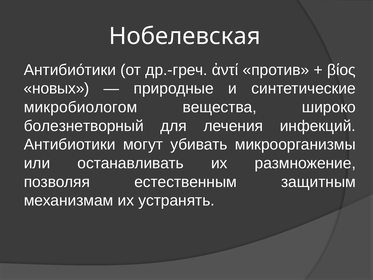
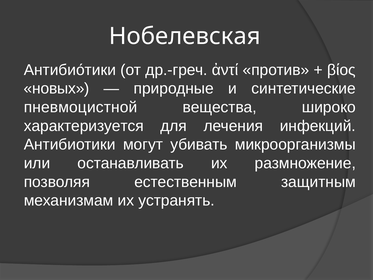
микробиологом: микробиологом -> пневмоцистной (81, 107)
болезнетворный: болезнетворный -> характеризуется (84, 126)
